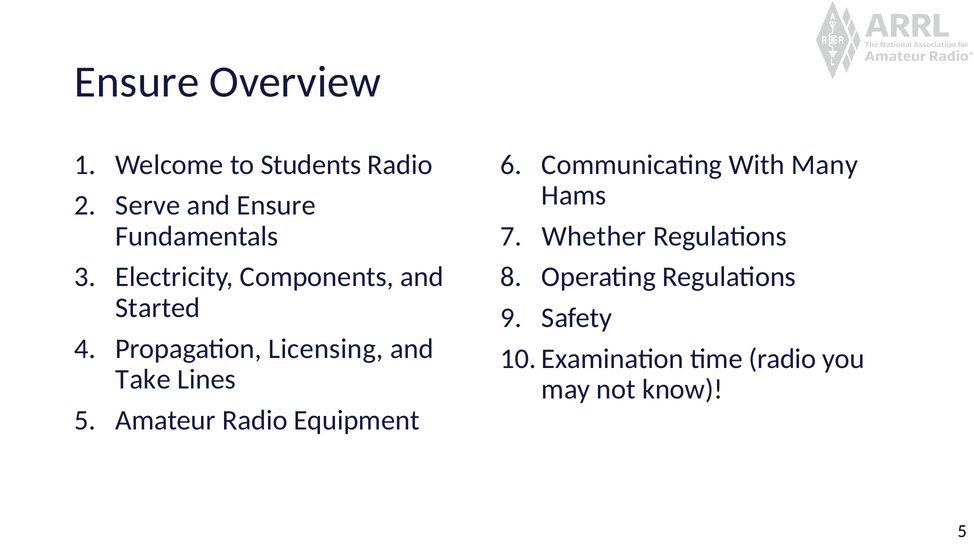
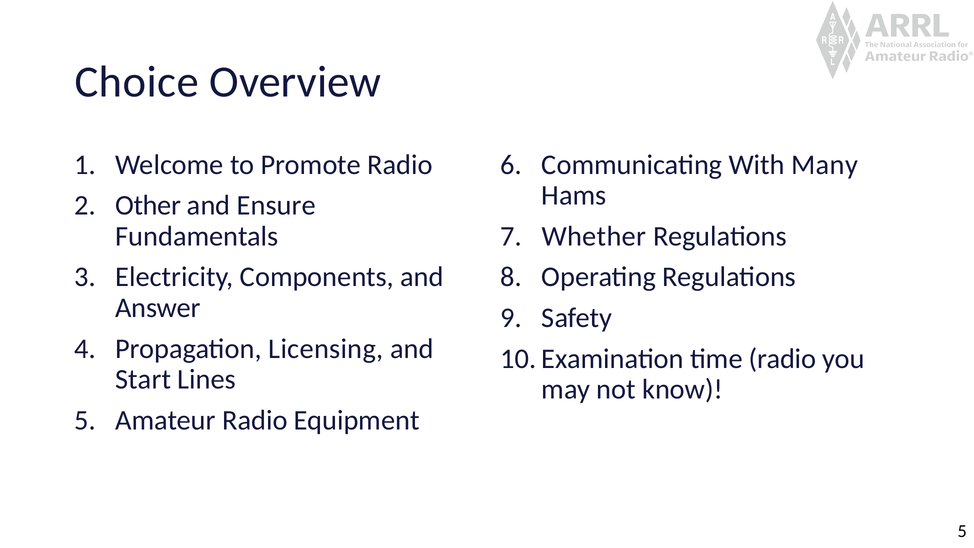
Ensure: Ensure -> Choice (137, 82)
Students: Students -> Promote (311, 165)
Serve: Serve -> Other (148, 206)
Started: Started -> Answer (158, 308)
Take: Take -> Start (143, 379)
